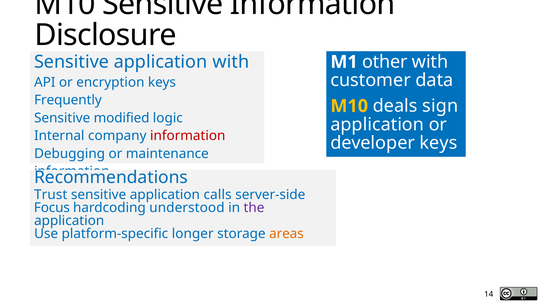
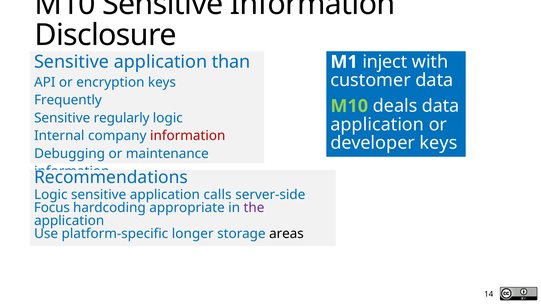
application with: with -> than (231, 62)
other: other -> inject (385, 62)
M10 colour: yellow -> light green (349, 106)
deals sign: sign -> data (440, 106)
modified: modified -> regularly (122, 118)
Trust: Trust -> Logic (51, 195)
understood: understood -> appropriate (187, 208)
areas colour: orange -> black (286, 234)
